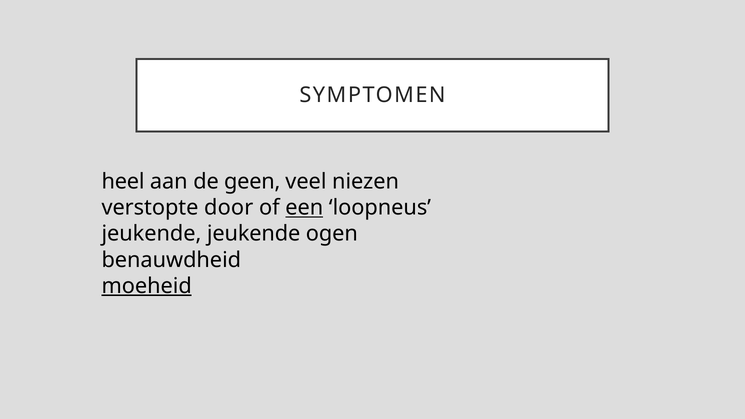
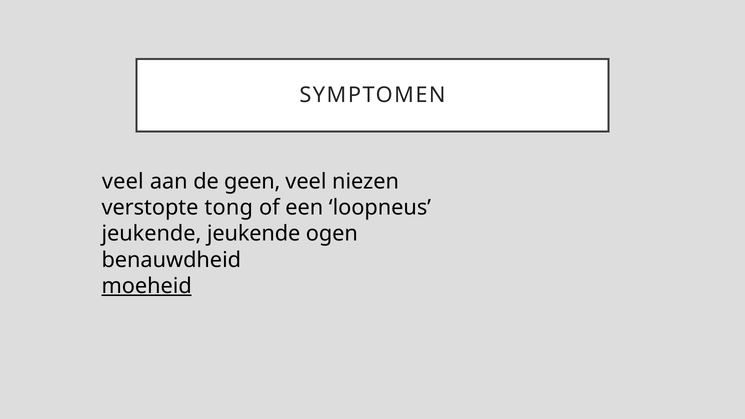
heel: heel -> veel (123, 182)
door: door -> tong (229, 208)
een underline: present -> none (304, 208)
